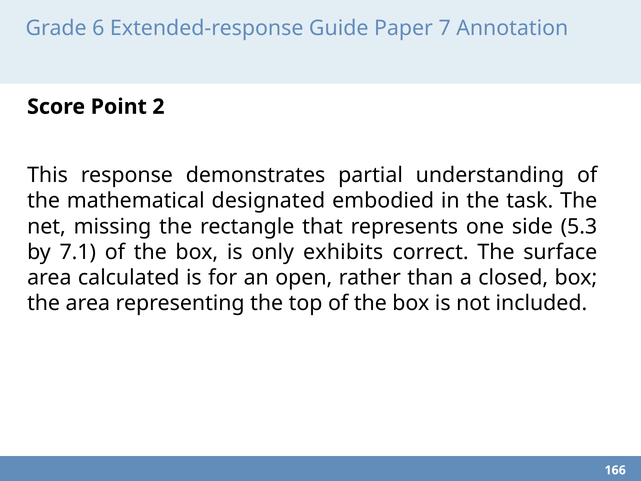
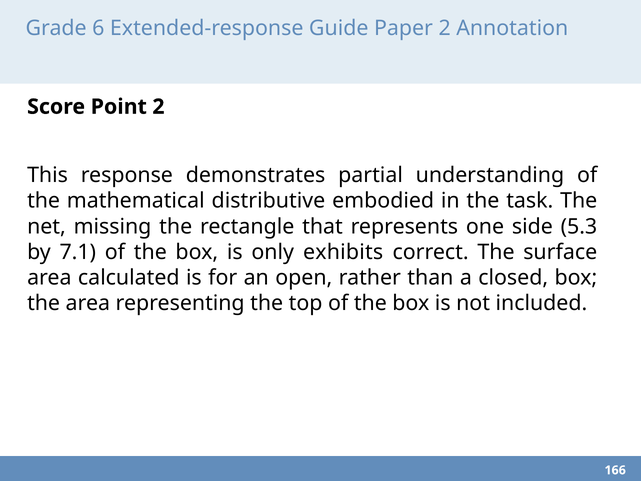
Paper 7: 7 -> 2 (445, 28)
designated: designated -> distributive (268, 201)
